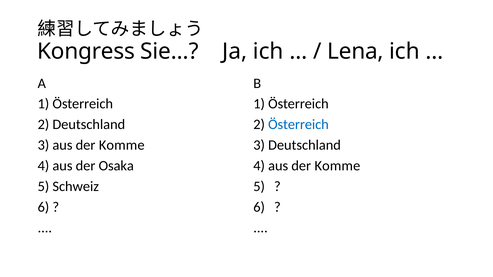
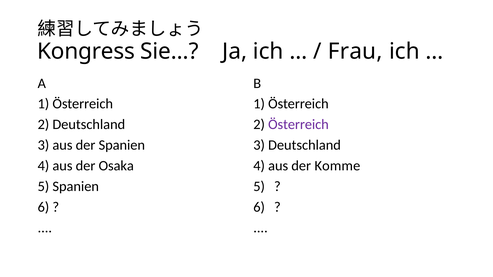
Lena: Lena -> Frau (355, 51)
Österreich colour: blue -> purple (298, 125)
3 aus der Komme: Komme -> Spanien (122, 145)
5 Schweiz: Schweiz -> Spanien (76, 187)
